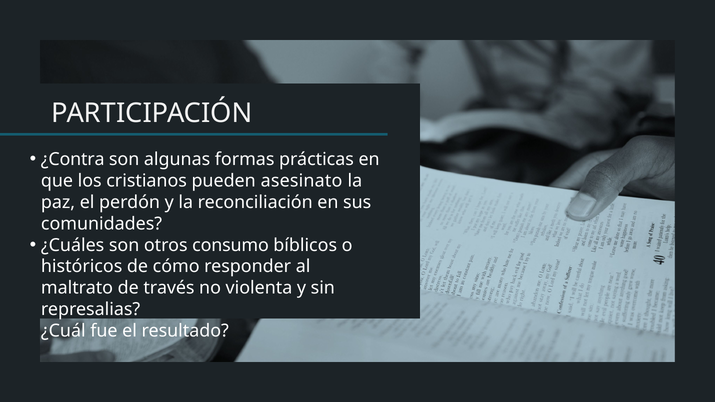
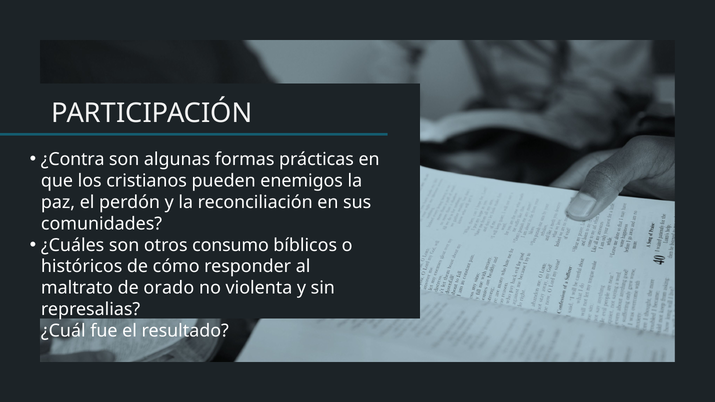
asesinato: asesinato -> enemigos (302, 181)
través: través -> orado (169, 288)
